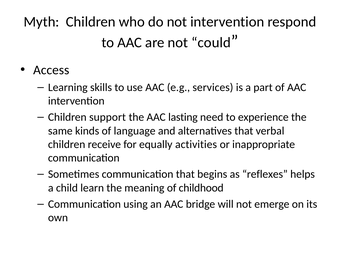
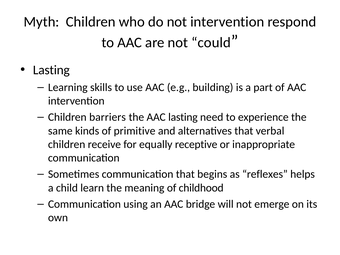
Access: Access -> Lasting (51, 70)
services: services -> building (213, 87)
support: support -> barriers (108, 117)
language: language -> primitive (135, 131)
activities: activities -> receptive (196, 144)
